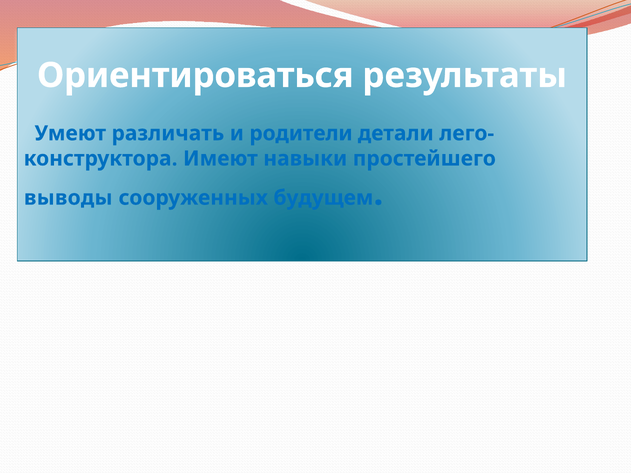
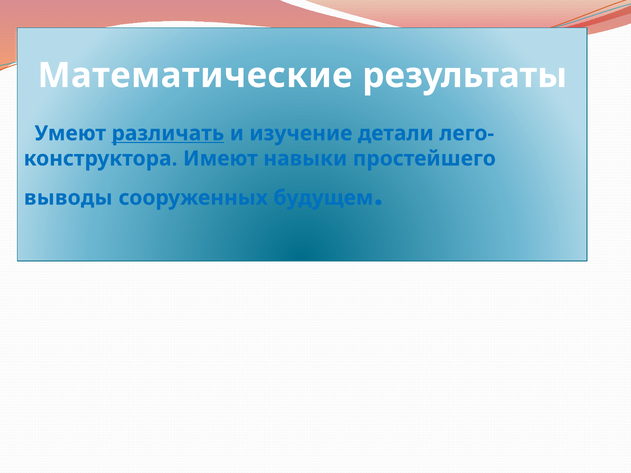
Ориентироваться: Ориентироваться -> Математические (195, 76)
различать underline: none -> present (168, 133)
родители: родители -> изучение (301, 133)
